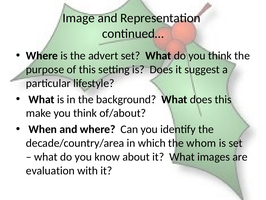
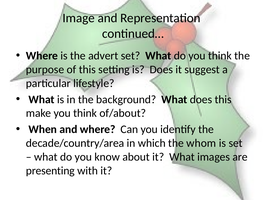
evaluation: evaluation -> presenting (50, 170)
